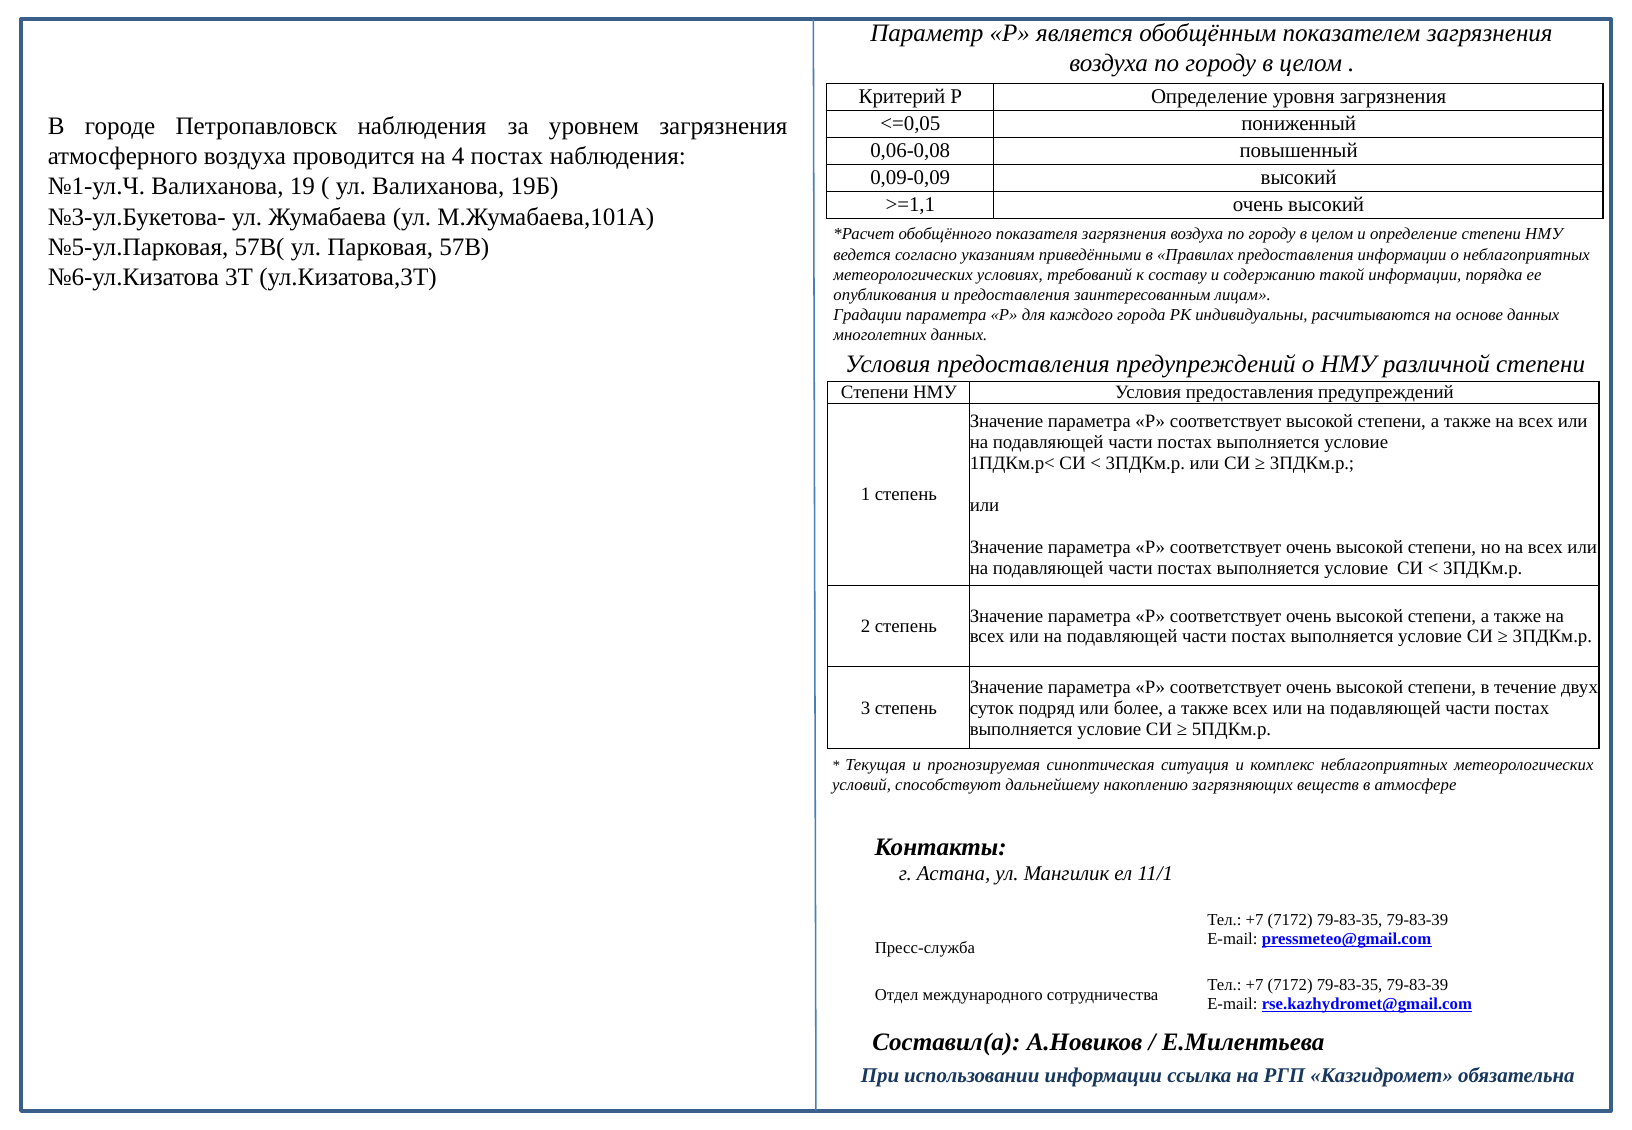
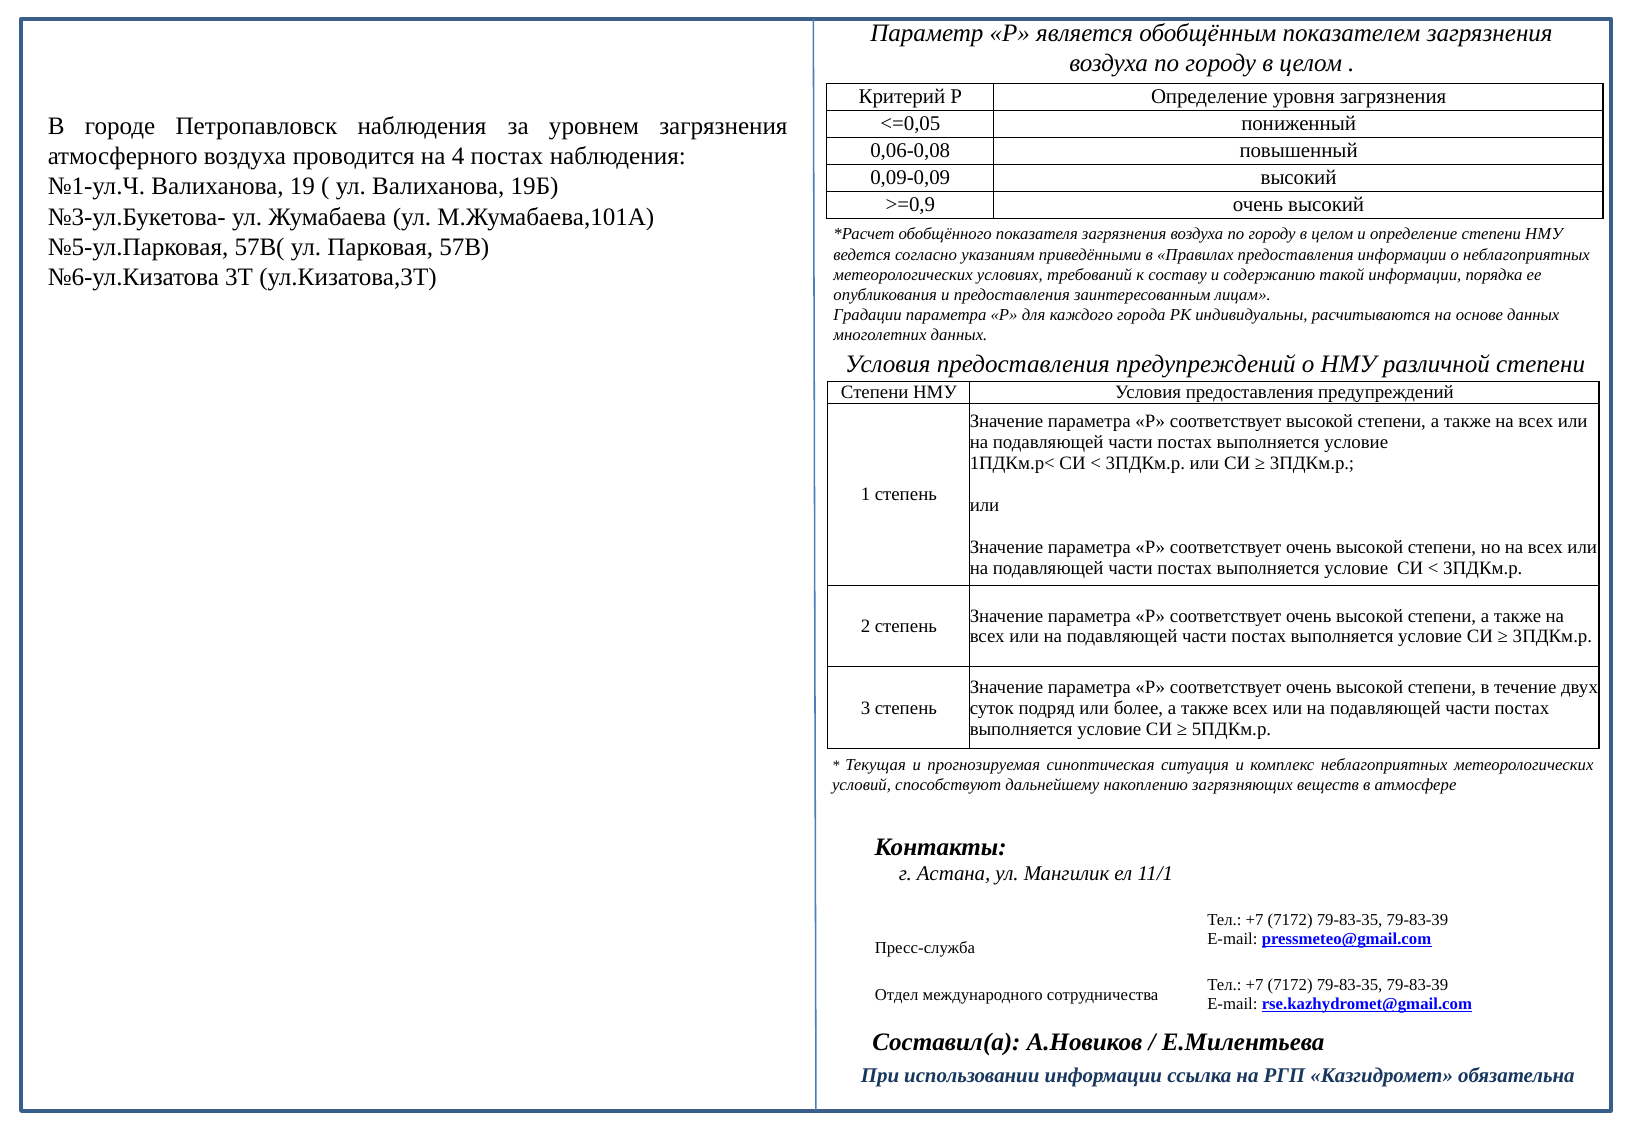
>=1,1: >=1,1 -> >=0,9 (910, 205)
